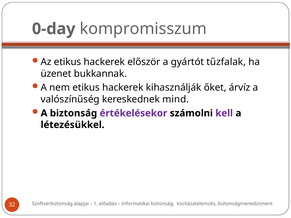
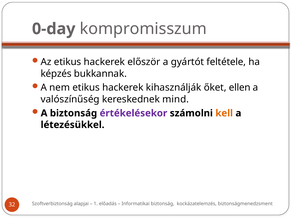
tűzfalak: tűzfalak -> feltétele (226, 62)
üzenet: üzenet -> képzés (56, 74)
árvíz: árvíz -> ellen (240, 88)
kell colour: purple -> orange (224, 113)
